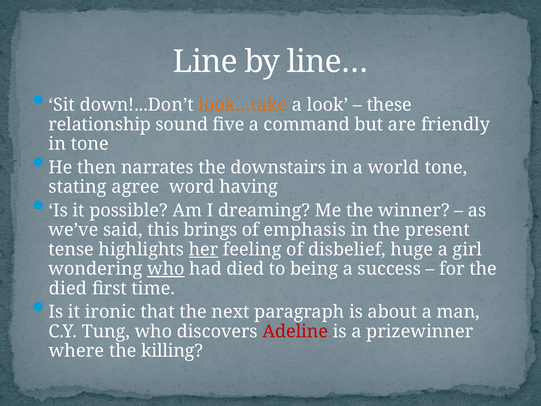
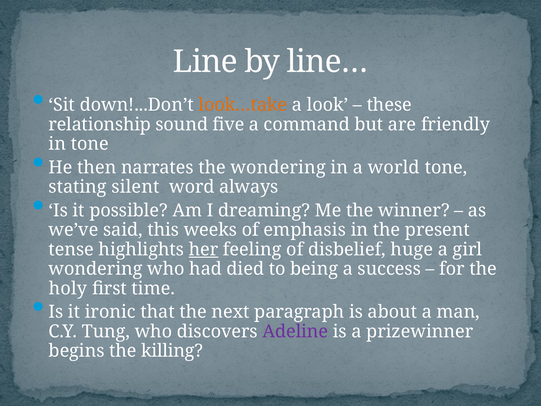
the downstairs: downstairs -> wondering (278, 167)
agree: agree -> silent (135, 187)
having: having -> always (249, 187)
brings: brings -> weeks (210, 230)
who underline: present -> none (166, 269)
died: died -> holy (68, 288)
Adeline colour: red -> purple (295, 331)
where: where -> begins (77, 351)
